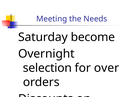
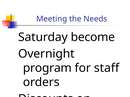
selection: selection -> program (47, 68)
for over: over -> staff (107, 68)
